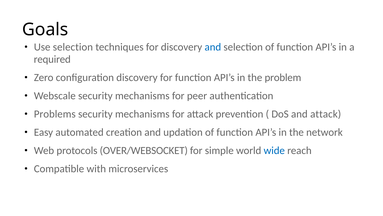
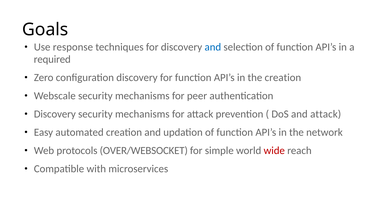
Use selection: selection -> response (73, 47)
the problem: problem -> creation (283, 77)
Problems: Problems -> Discovery (55, 114)
wide colour: blue -> red (274, 150)
